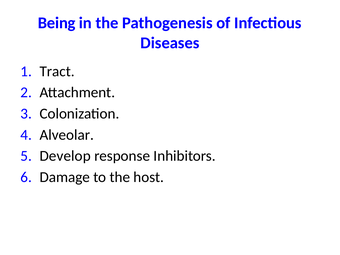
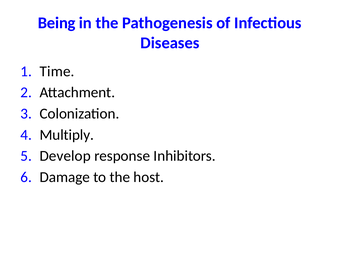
Tract: Tract -> Time (57, 71)
Alveolar: Alveolar -> Multiply (67, 135)
